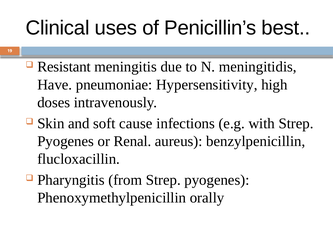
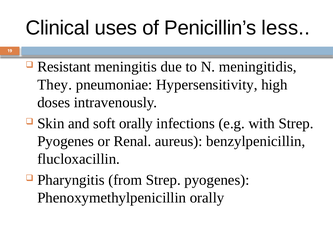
best: best -> less (286, 28)
Have: Have -> They (55, 85)
soft cause: cause -> orally (136, 123)
